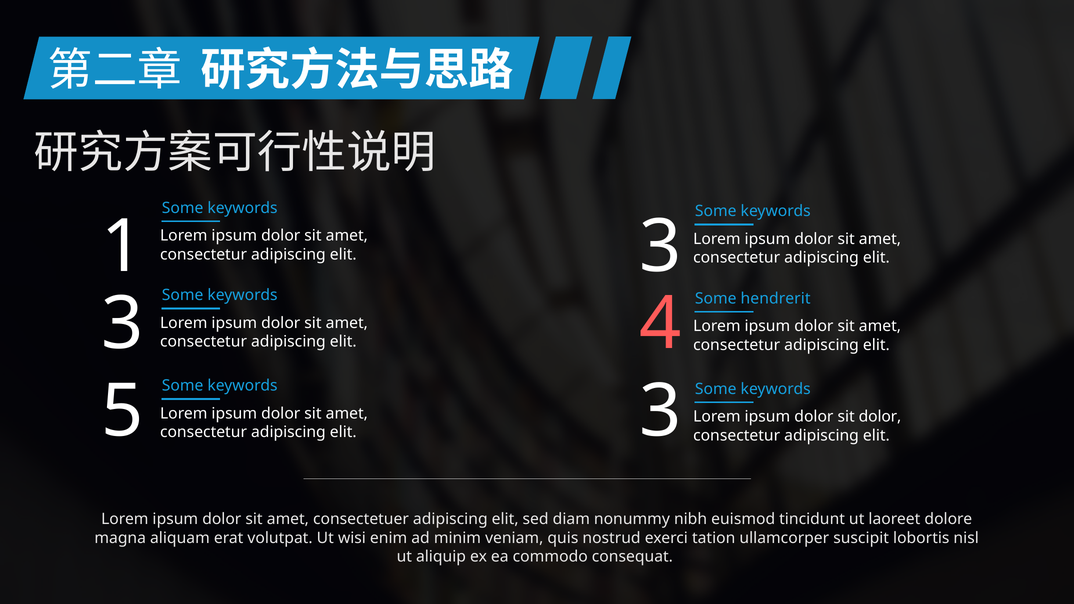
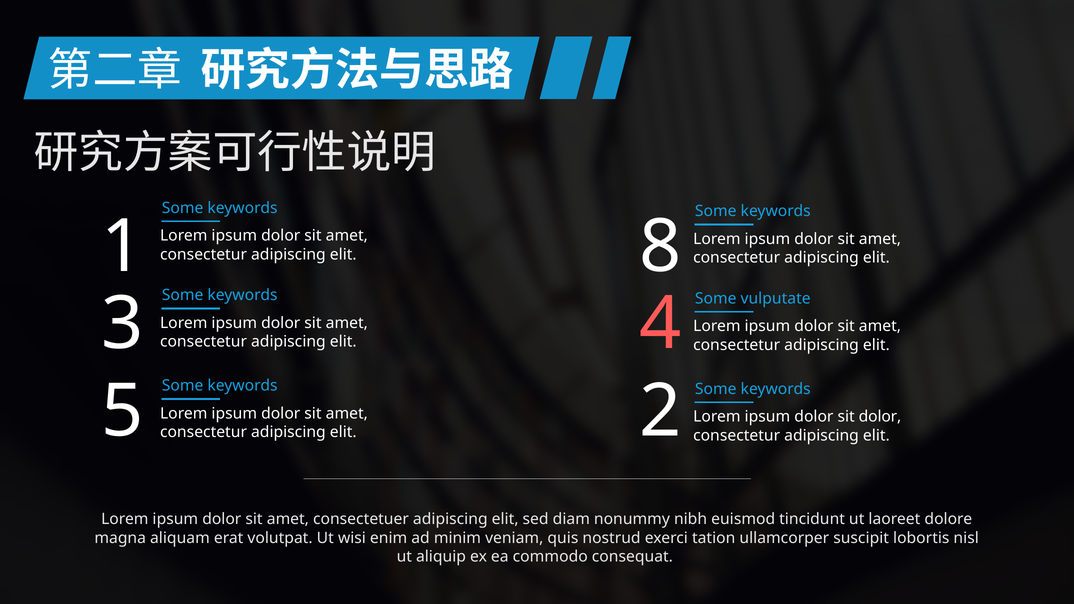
1 3: 3 -> 8 (660, 247)
hendrerit: hendrerit -> vulputate (776, 299)
5 3: 3 -> 2 (660, 411)
